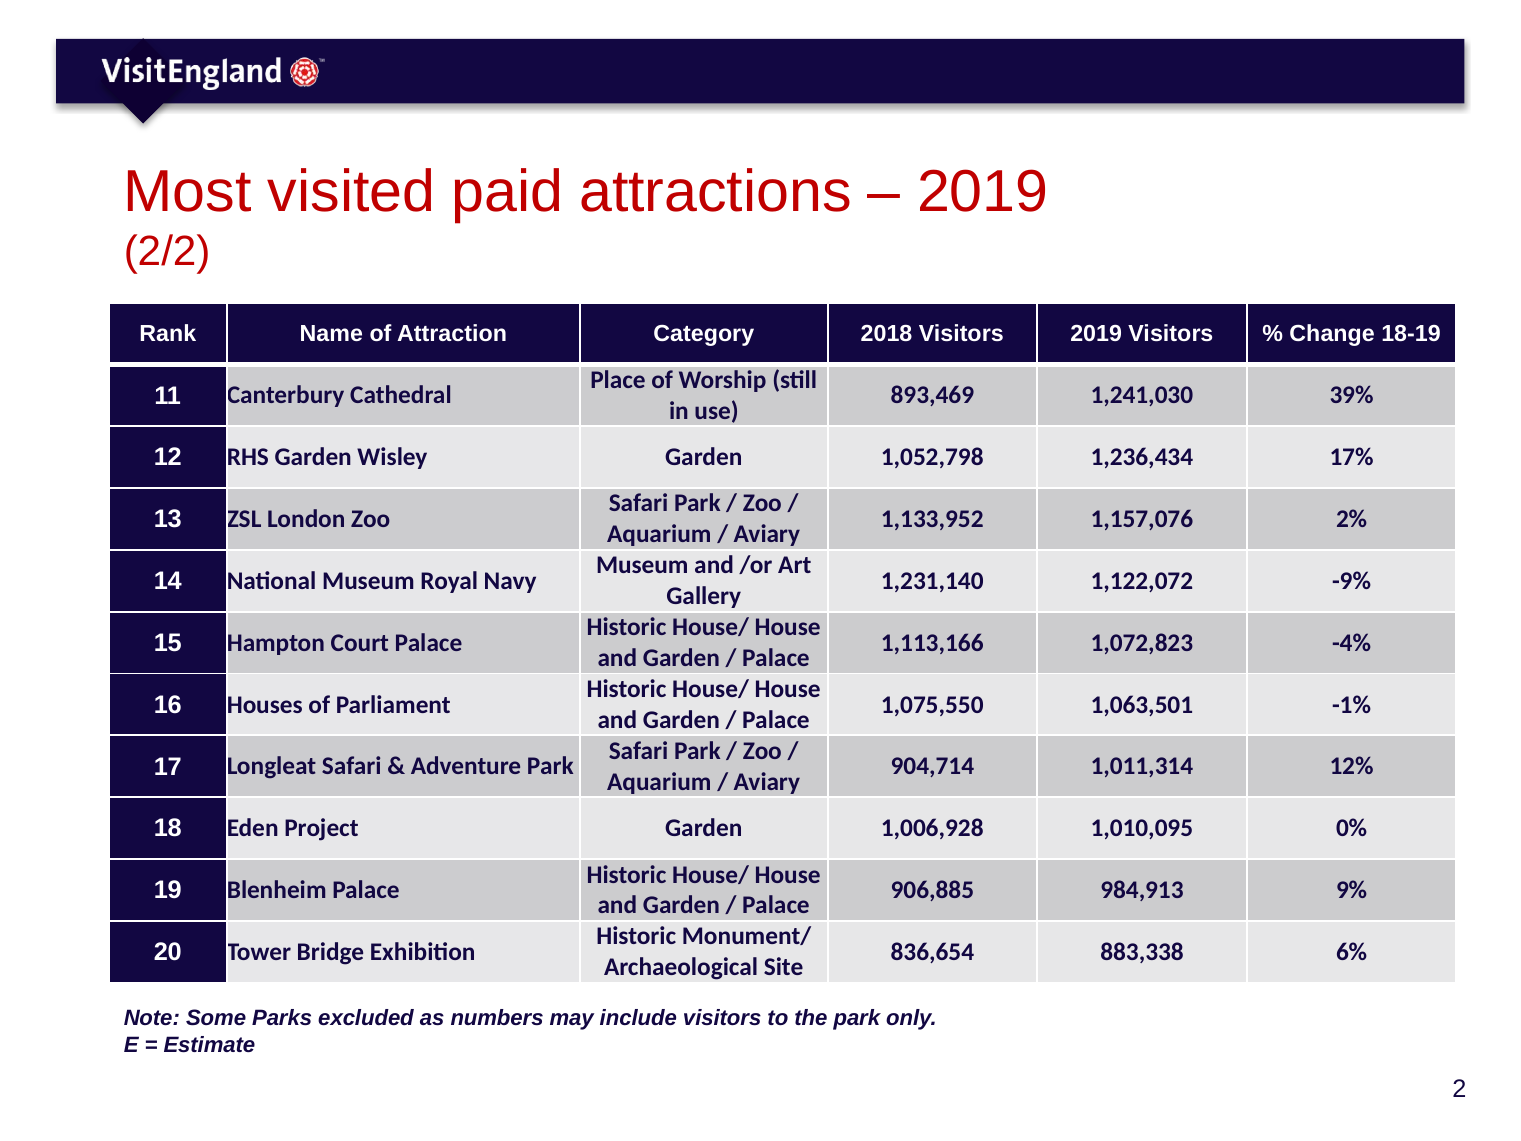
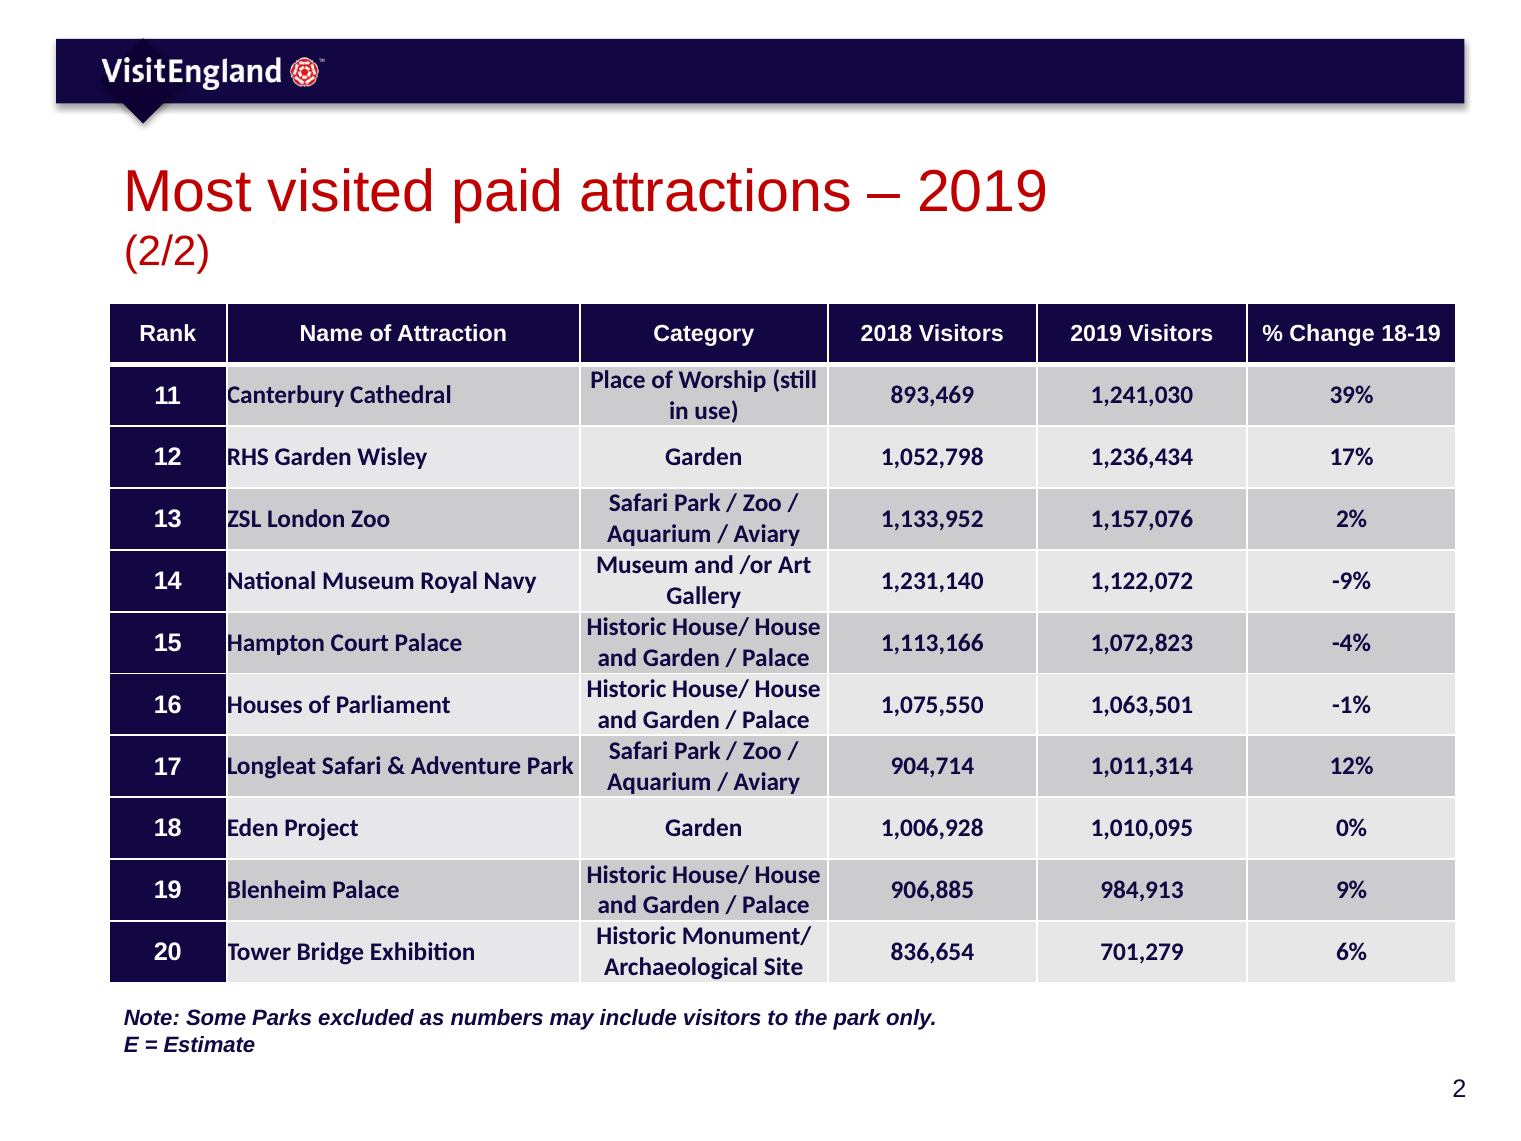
883,338: 883,338 -> 701,279 (1142, 952)
